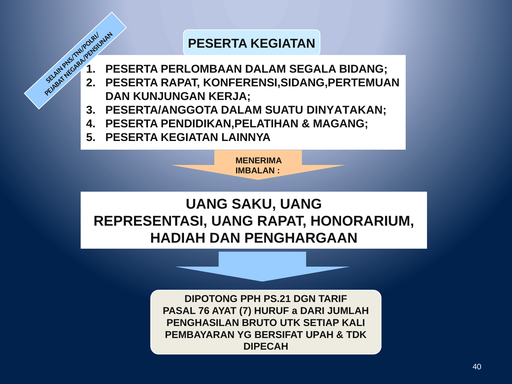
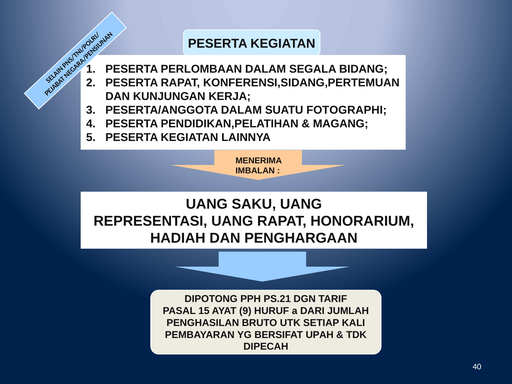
DINYATAKAN: DINYATAKAN -> FOTOGRAPHI (347, 110)
76: 76 -> 15 (204, 311)
7: 7 -> 9 (245, 311)
